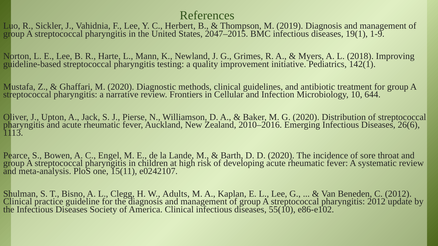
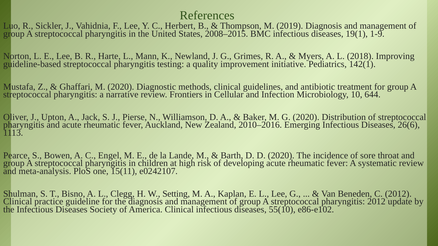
2047–2015: 2047–2015 -> 2008–2015 (226, 34)
Adults: Adults -> Setting (176, 194)
